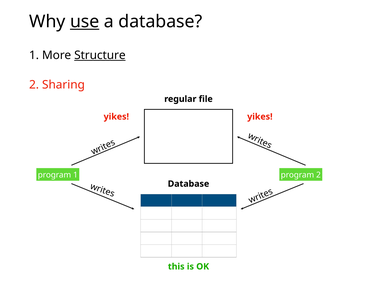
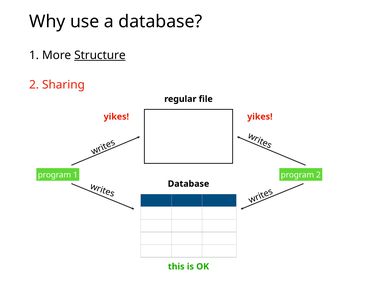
use underline: present -> none (85, 22)
